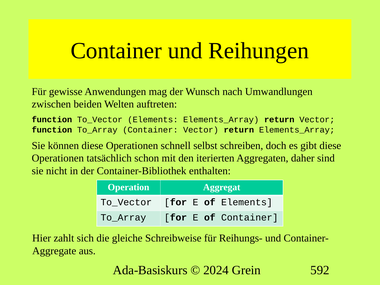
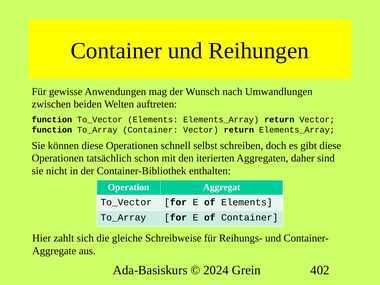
592: 592 -> 402 (320, 270)
